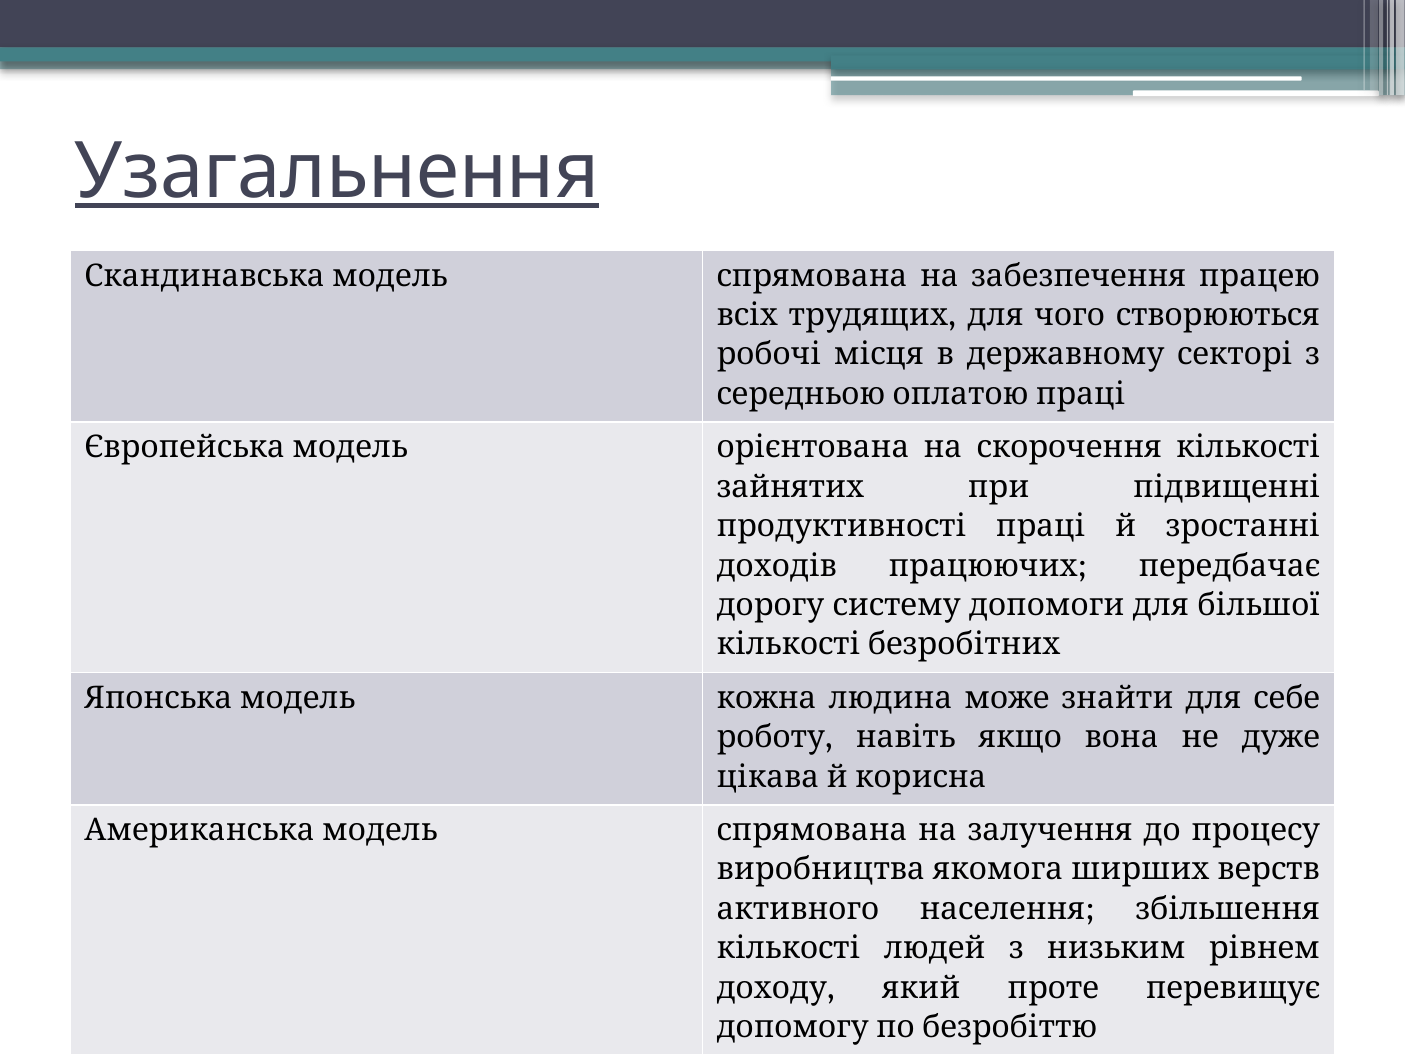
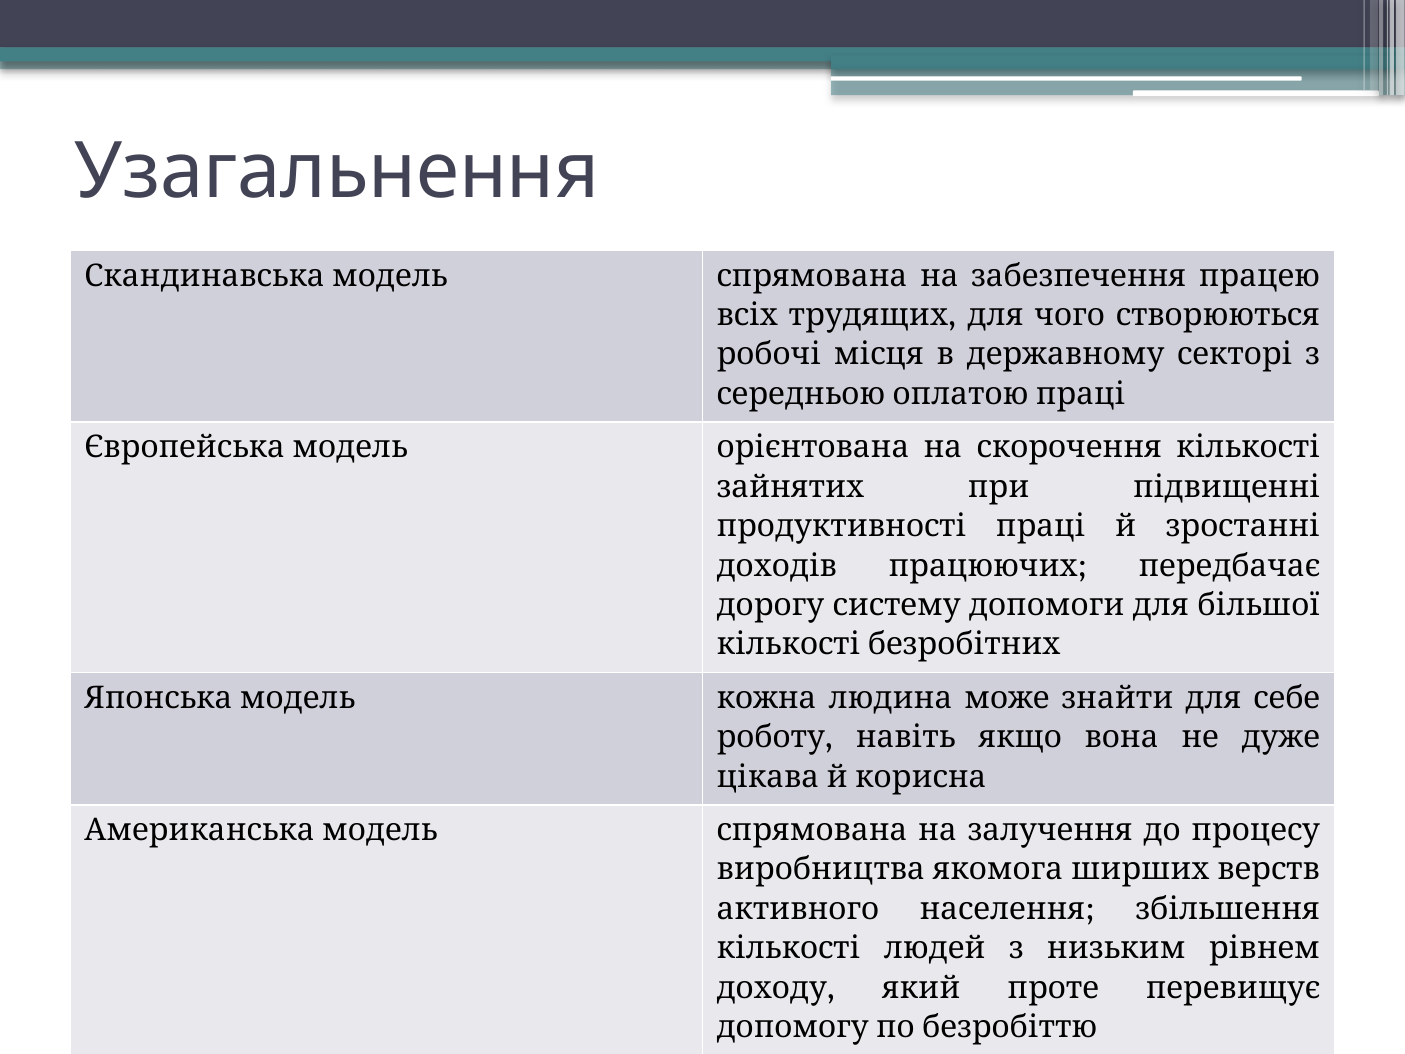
Узагальнення underline: present -> none (337, 172)
